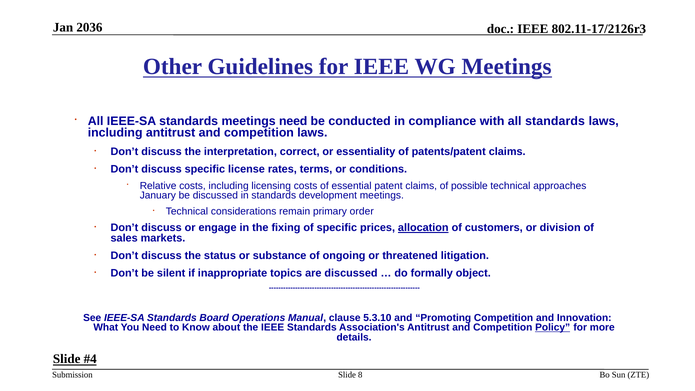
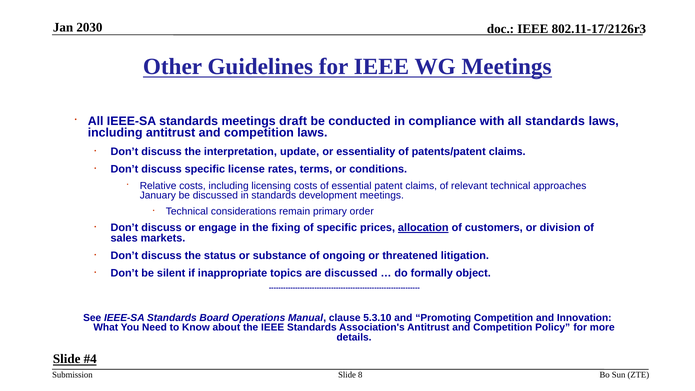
2036: 2036 -> 2030 (89, 28)
meetings need: need -> draft (293, 121)
correct: correct -> update (300, 152)
possible: possible -> relevant (469, 186)
Policy underline: present -> none (553, 327)
